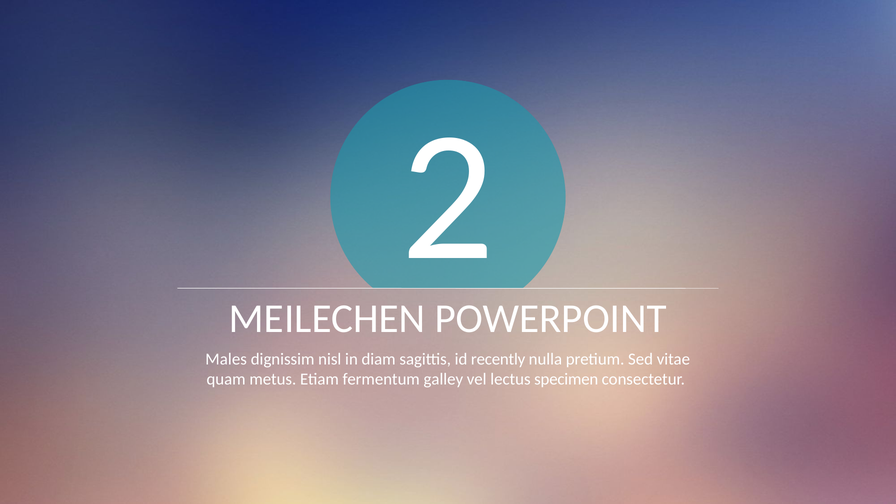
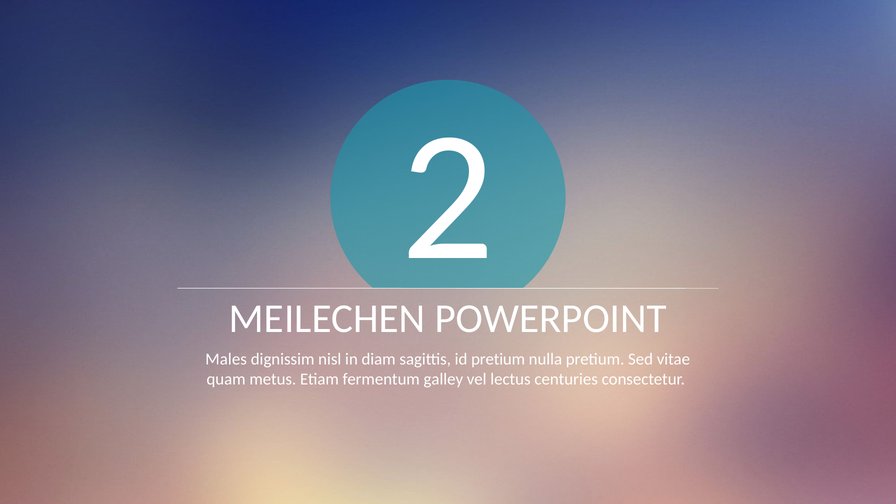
id recently: recently -> pretium (498, 359)
specimen: specimen -> centuries (566, 379)
